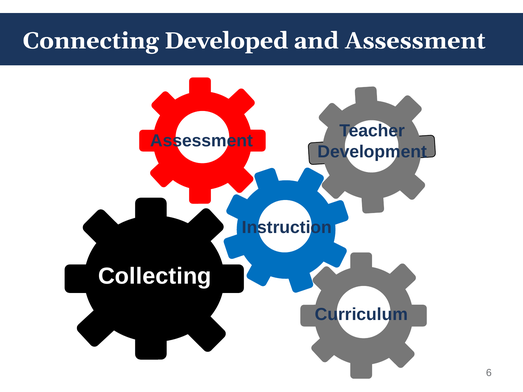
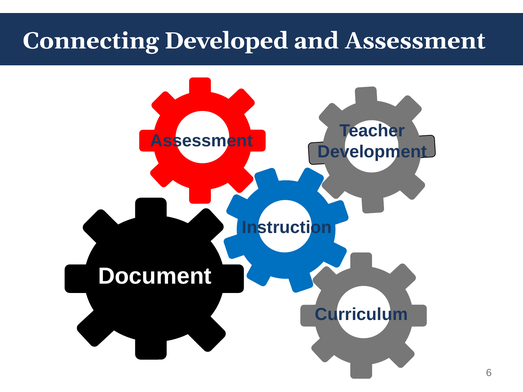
Collecting: Collecting -> Document (155, 276)
